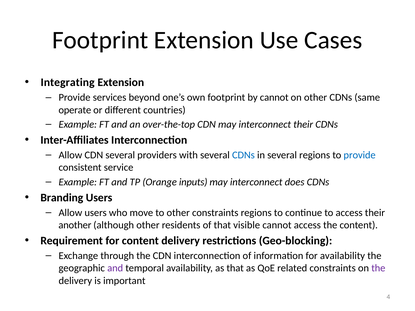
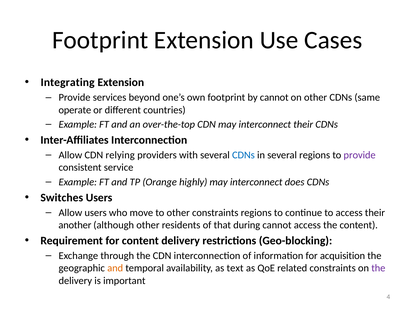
CDN several: several -> relying (120, 155)
provide colour: blue -> purple (360, 155)
inputs: inputs -> highly (193, 182)
Branding: Branding -> Switches (62, 198)
visible: visible -> during (247, 225)
for availability: availability -> acquisition (343, 256)
and colour: purple -> orange (115, 268)
as that: that -> text (235, 268)
